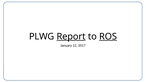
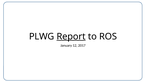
ROS underline: present -> none (108, 36)
